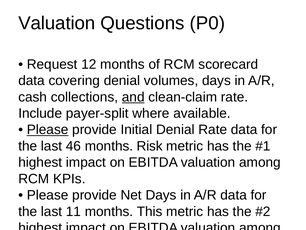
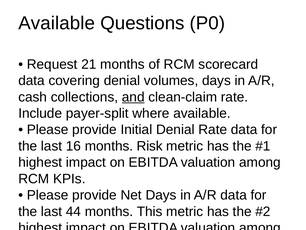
Valuation: Valuation -> Available (57, 23)
12: 12 -> 21 (89, 64)
Please underline: present -> none (48, 129)
46: 46 -> 16 (73, 146)
11: 11 -> 44 (73, 211)
